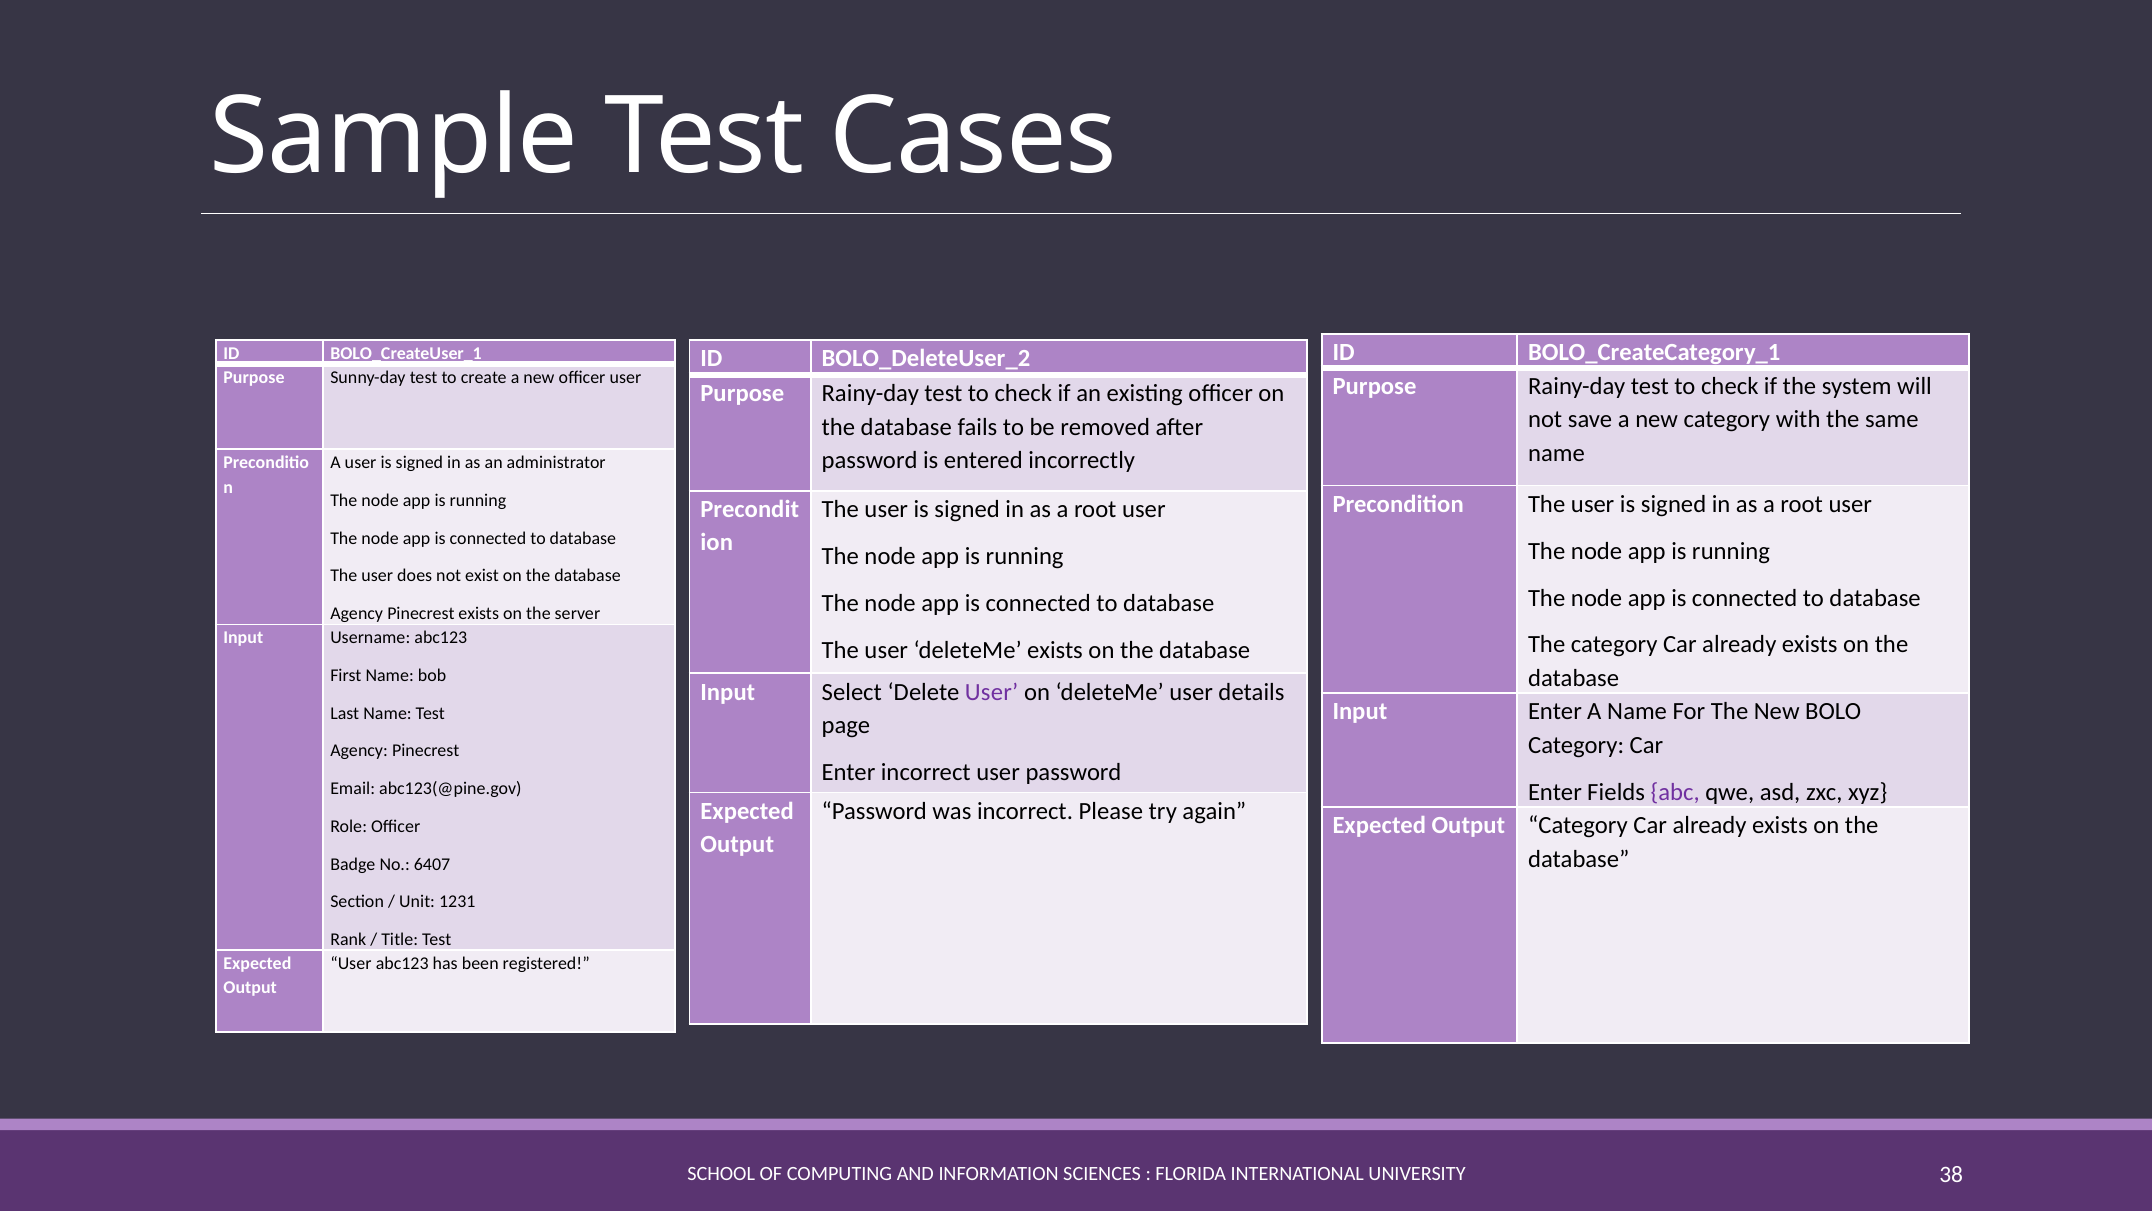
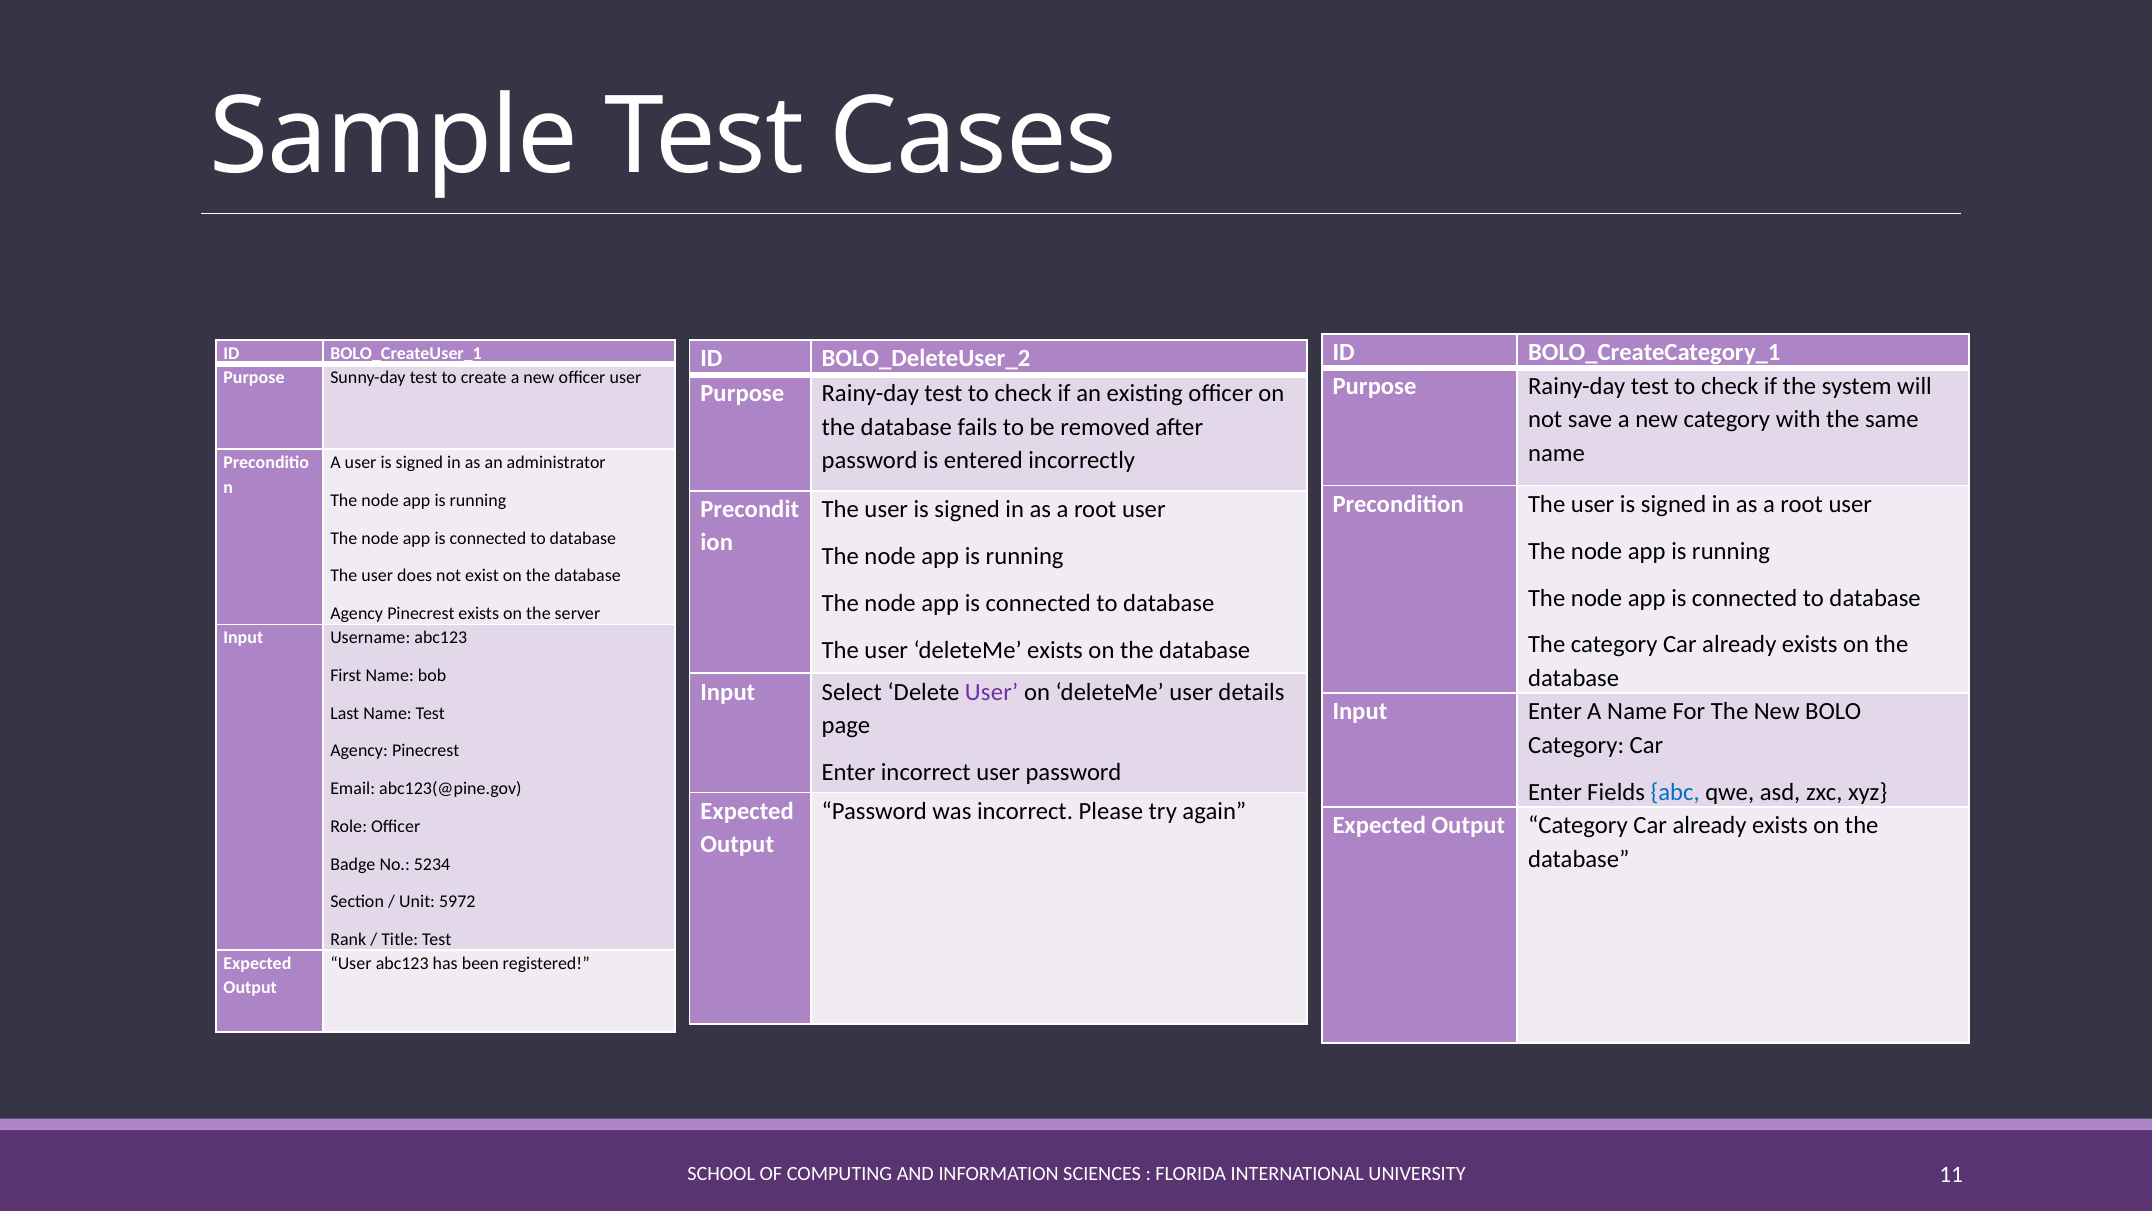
abc colour: purple -> blue (1675, 792)
6407: 6407 -> 5234 (432, 864)
1231: 1231 -> 5972 (457, 901)
38: 38 -> 11 (1951, 1174)
